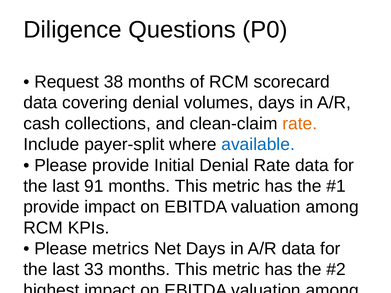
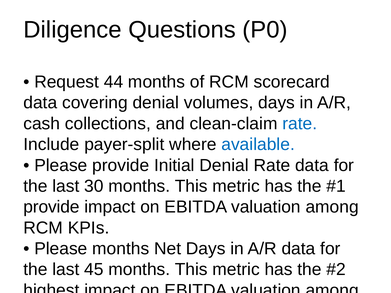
38: 38 -> 44 (114, 82)
rate colour: orange -> blue (300, 124)
91: 91 -> 30 (94, 186)
Please metrics: metrics -> months (121, 249)
33: 33 -> 45 (94, 270)
